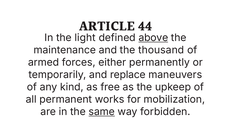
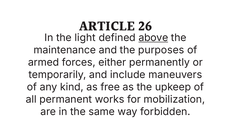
44: 44 -> 26 (145, 27)
thousand: thousand -> purposes (161, 50)
replace: replace -> include (128, 75)
same underline: present -> none (102, 112)
